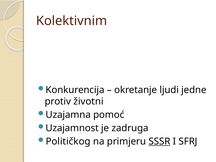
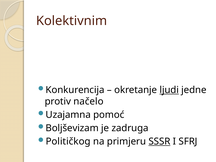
ljudi underline: none -> present (169, 90)
životni: životni -> načelo (88, 101)
Uzajamnost: Uzajamnost -> Boljševizam (72, 128)
